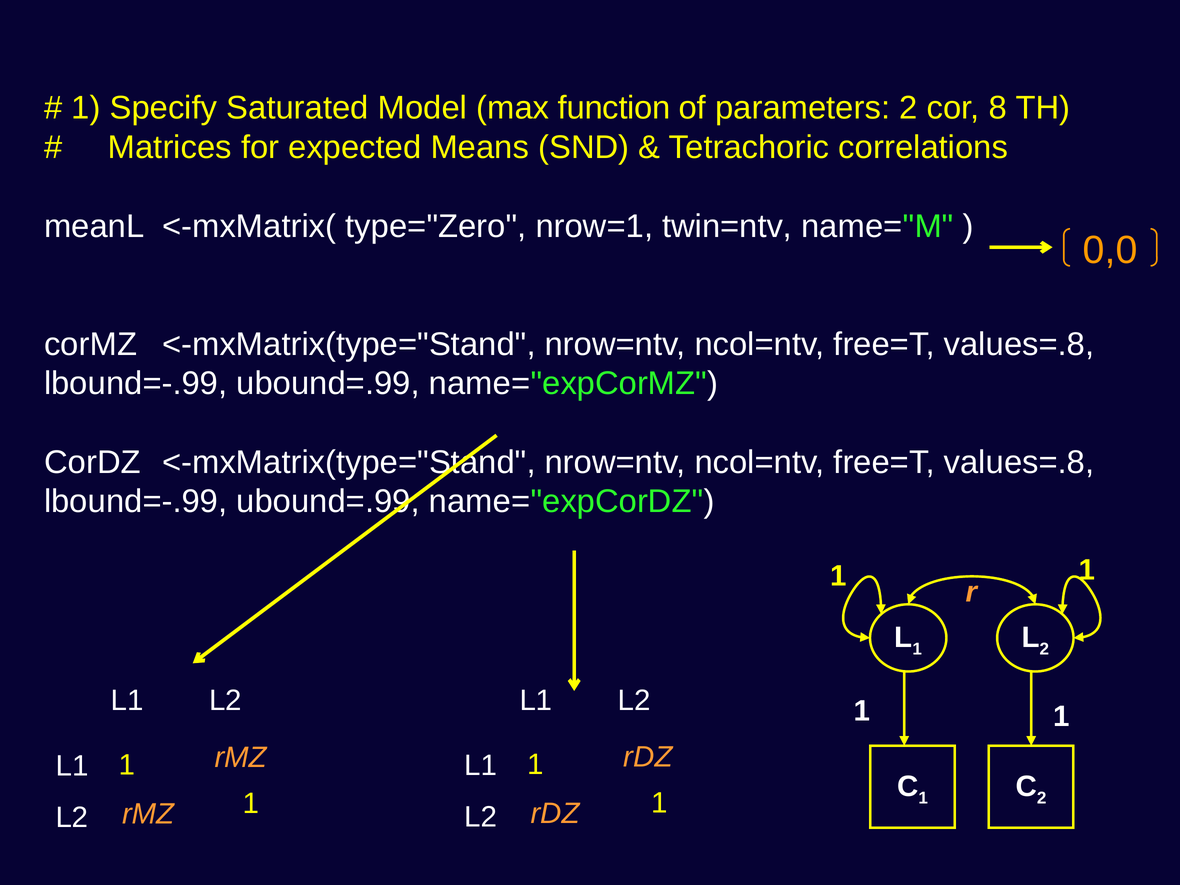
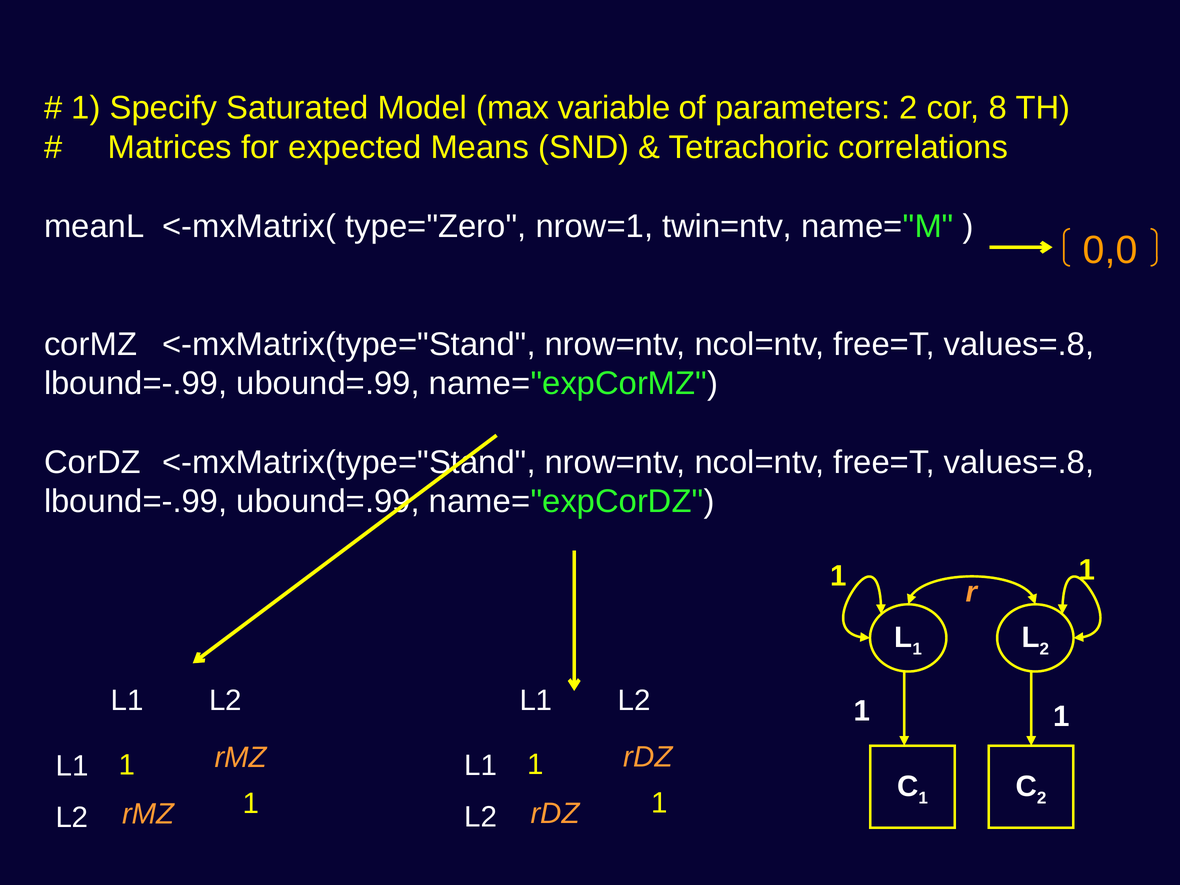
function: function -> variable (614, 108)
